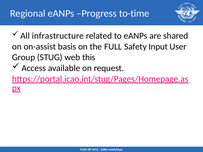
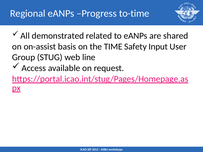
infrastructure: infrastructure -> demonstrated (58, 36)
FULL: FULL -> TIME (113, 47)
this: this -> line (89, 57)
